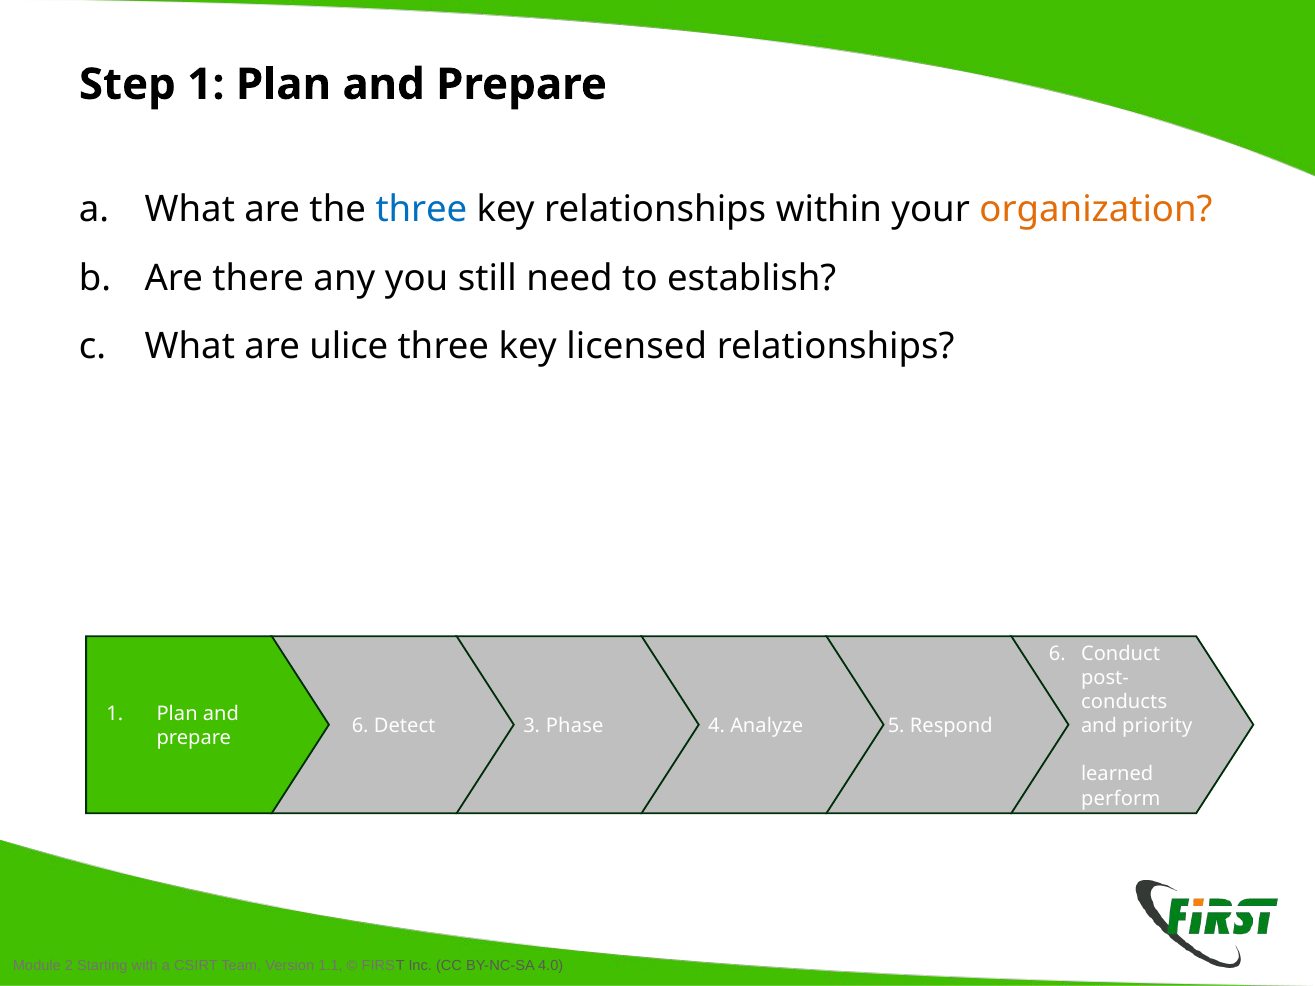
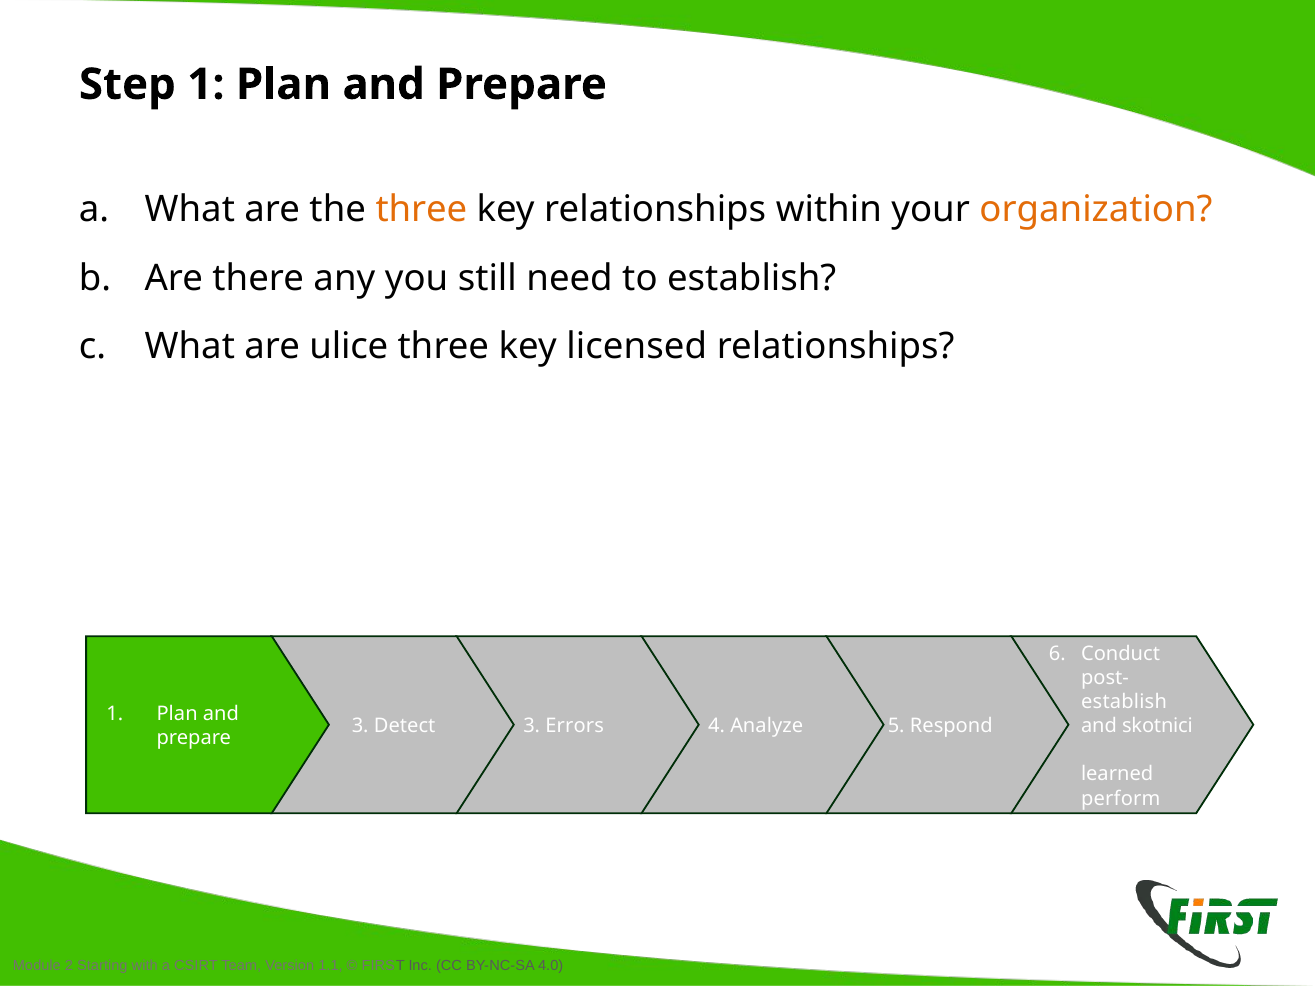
three colour: blue -> orange (421, 210)
conducts: conducts -> establish (1124, 702)
6: 6 -> 3 (360, 726)
Phase: Phase -> Errors (575, 726)
priority: priority -> skotnici (1157, 726)
